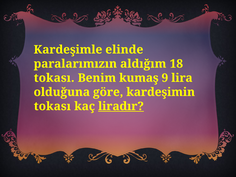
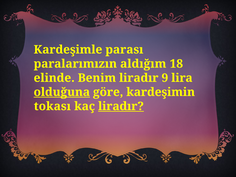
elinde: elinde -> parası (124, 50)
tokası: tokası -> elinde (54, 78)
Benim kumaş: kumaş -> liradır (139, 78)
olduğuna underline: none -> present (62, 92)
